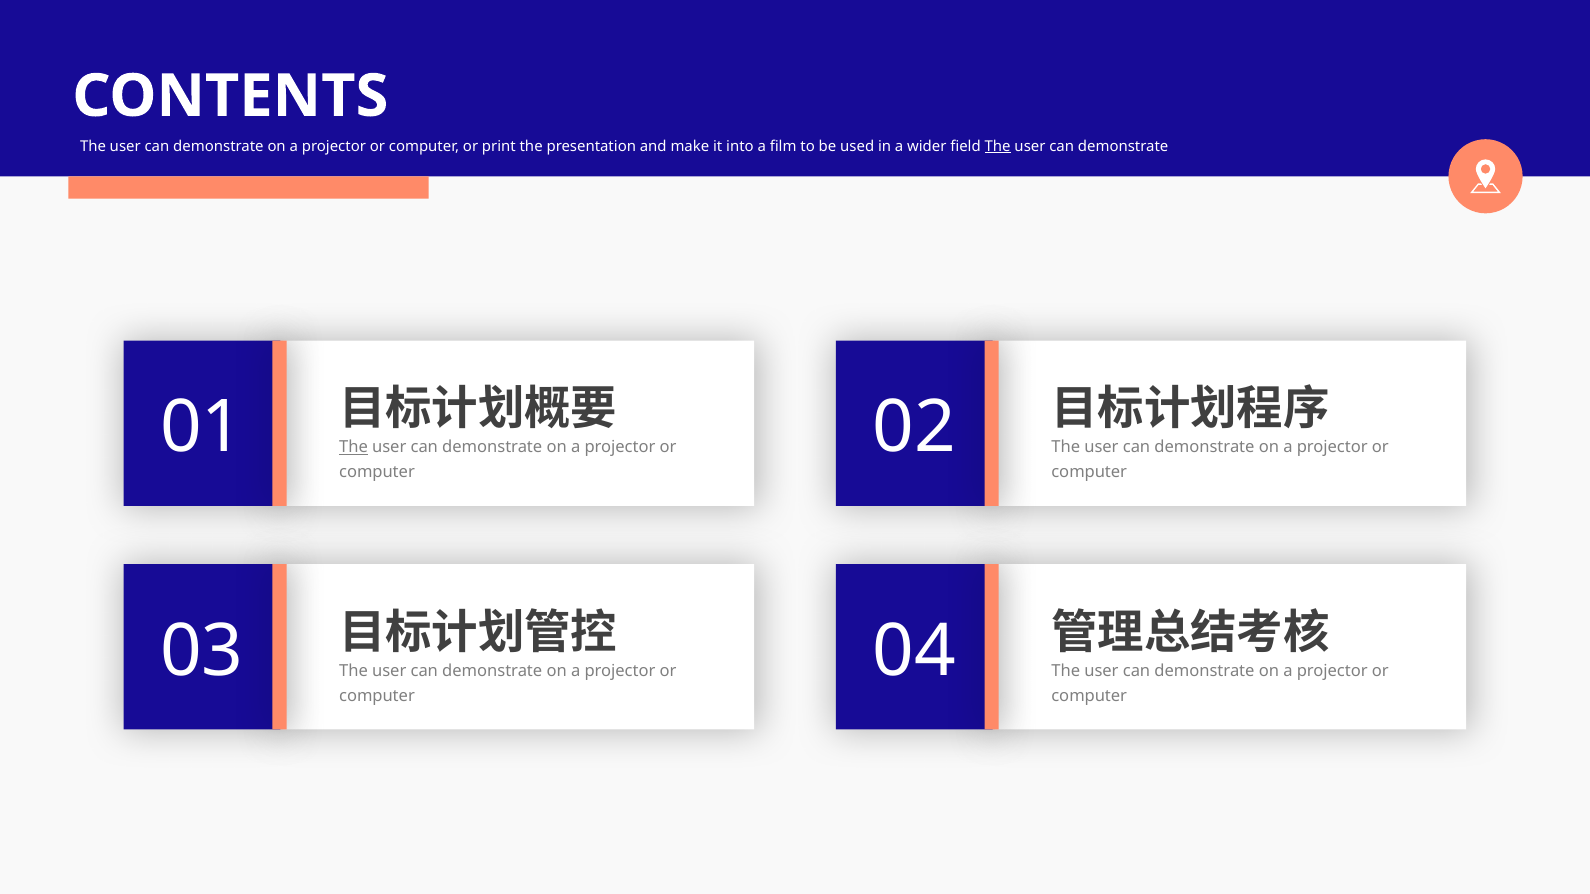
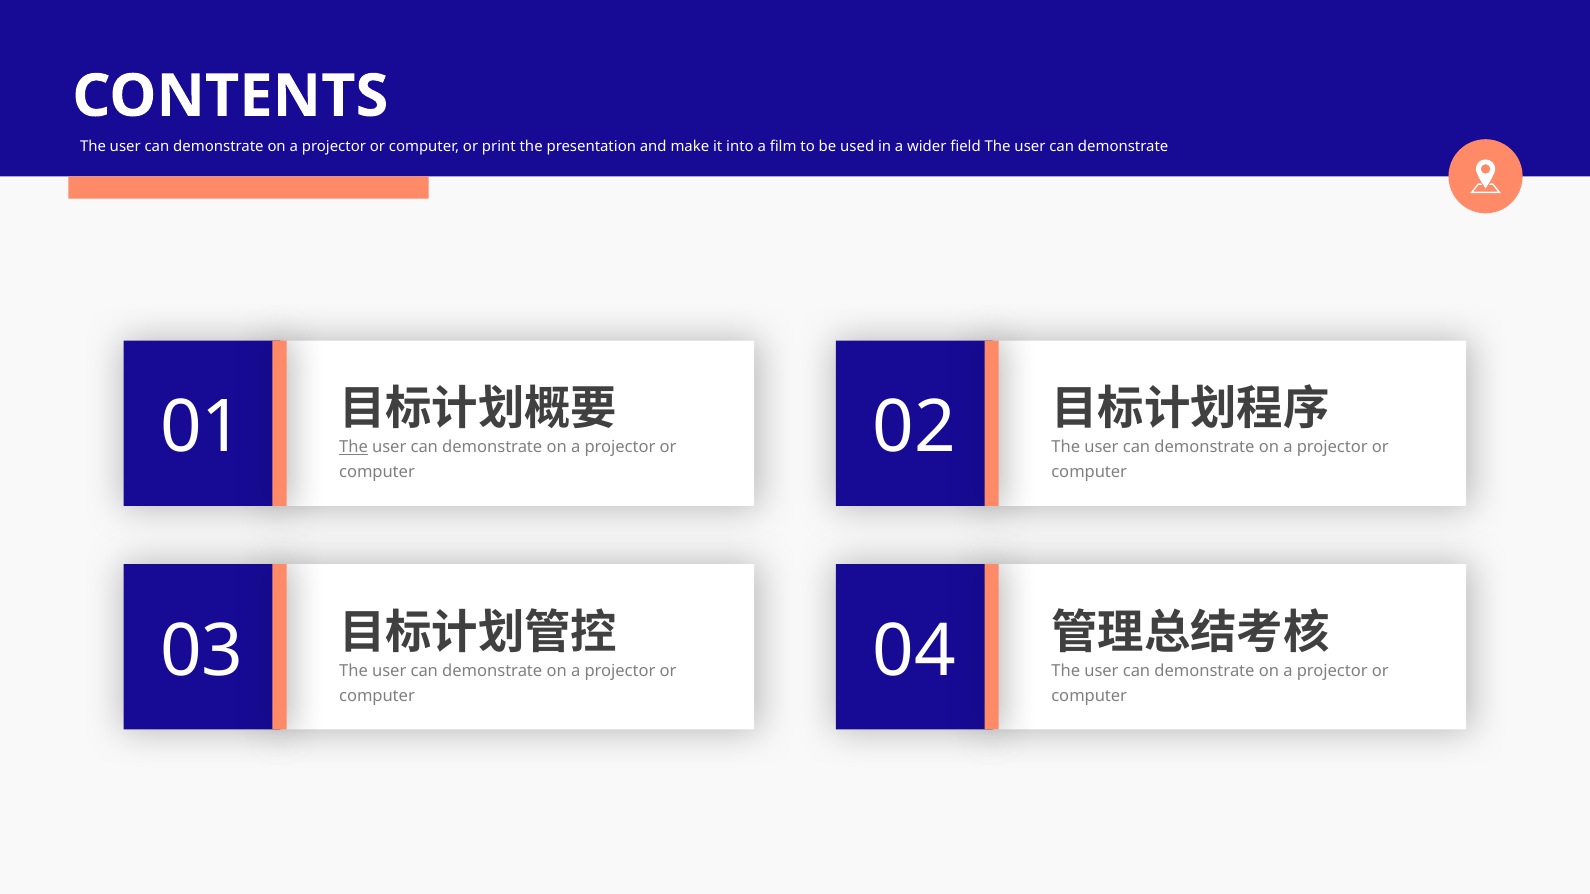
The underline: present -> none (998, 147)
